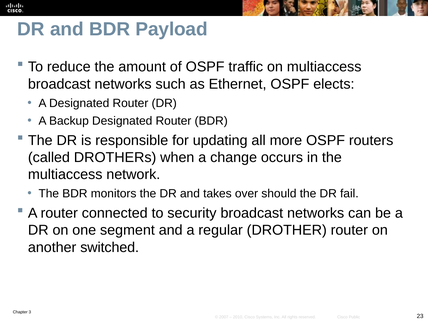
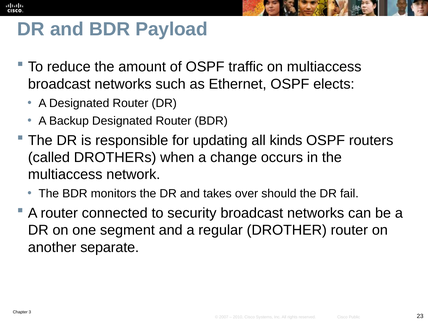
more: more -> kinds (286, 140)
switched: switched -> separate (110, 247)
